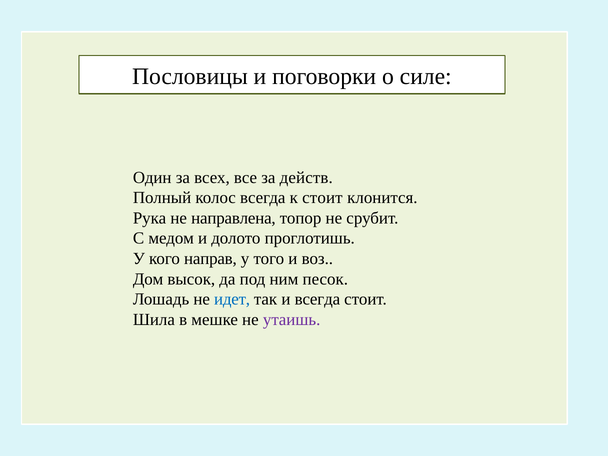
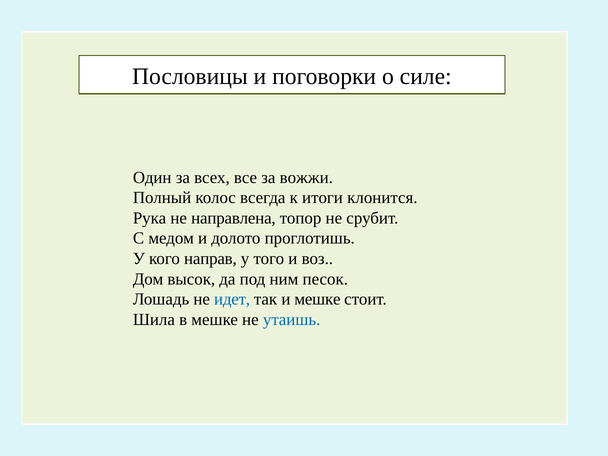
действ: действ -> вожжи (306, 178)
к стоит: стоит -> итоги (323, 198)
и всегда: всегда -> мешке (317, 299)
утаишь colour: purple -> blue (292, 319)
